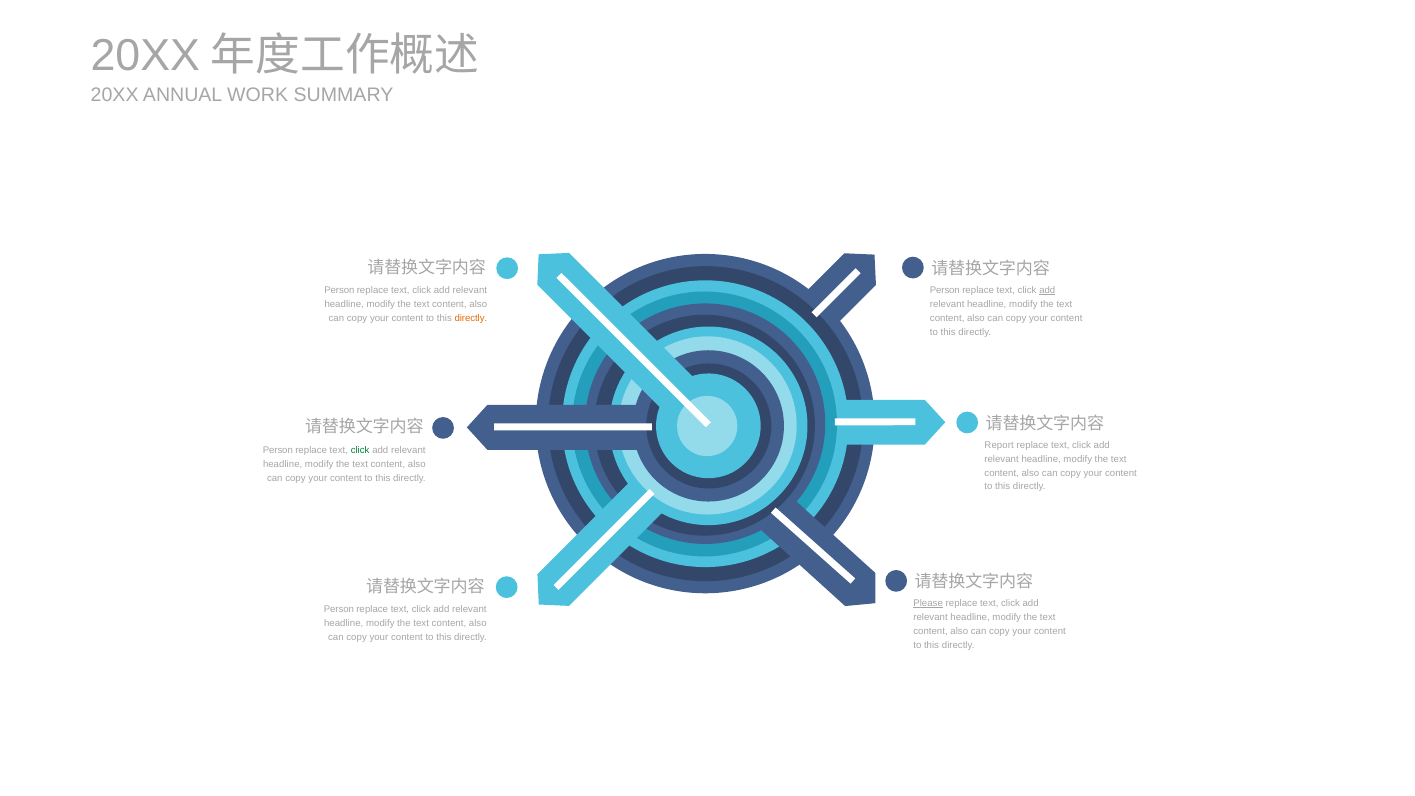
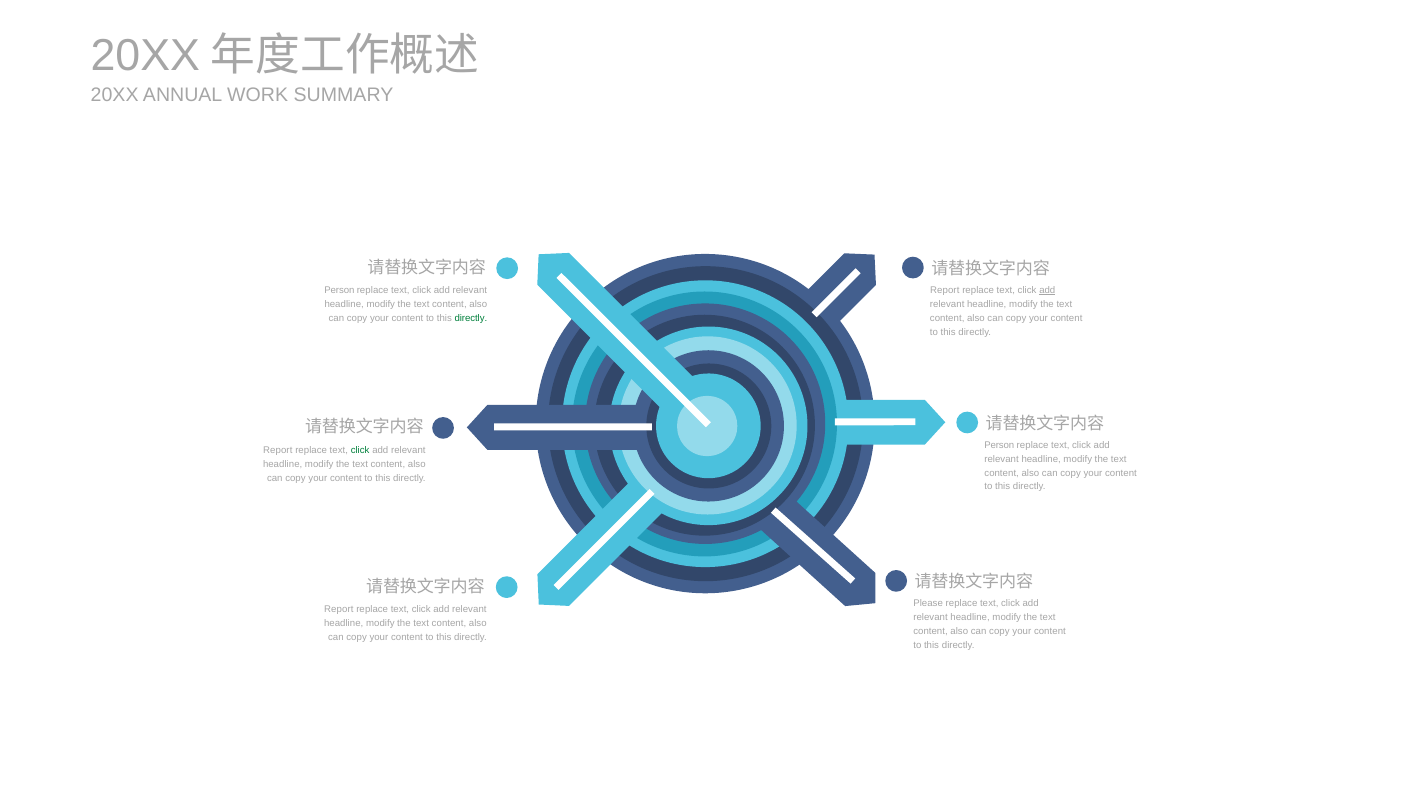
Person: Person -> Report (945, 290)
directly colour: orange -> green (471, 319)
Report: Report -> Person (999, 445)
Person: Person -> Report (278, 450)
Please underline: present -> none (928, 603)
Person: Person -> Report (339, 610)
